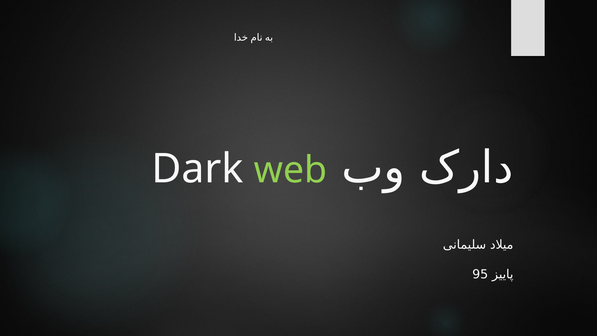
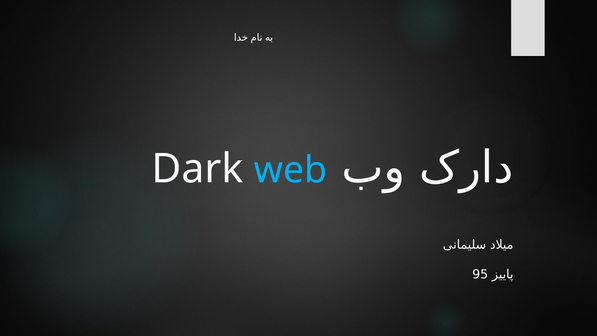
web colour: light green -> light blue (291, 170)
